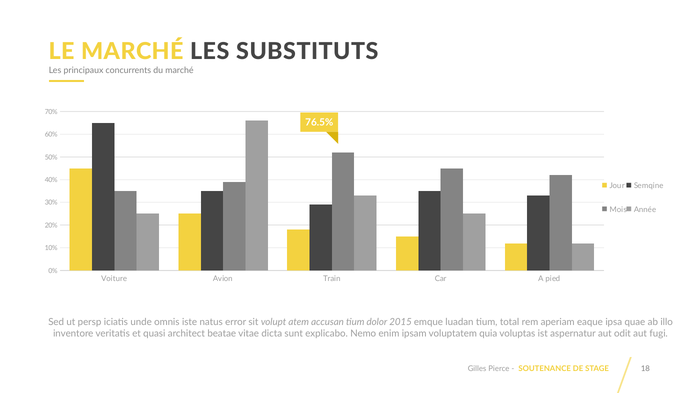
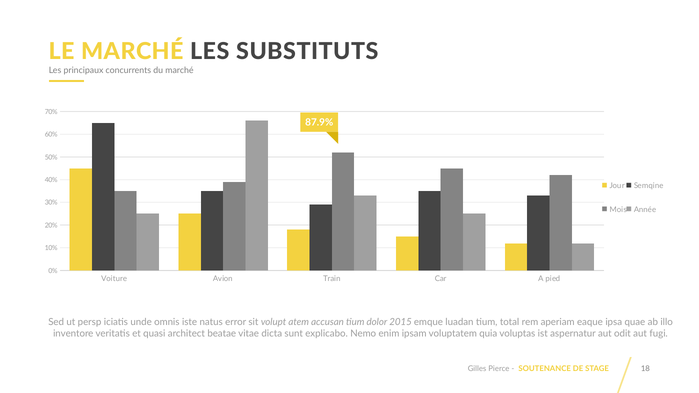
76.5%: 76.5% -> 87.9% (319, 122)
